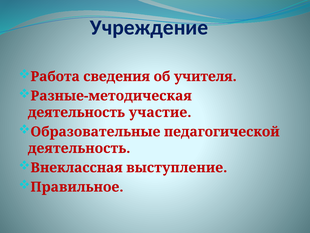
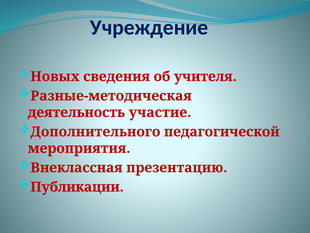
Работа: Работа -> Новых (55, 76)
Образовательные: Образовательные -> Дополнительного (95, 131)
деятельность: деятельность -> мероприятия (79, 148)
выступление: выступление -> презентацию (177, 167)
Правильное: Правильное -> Публикации (77, 187)
